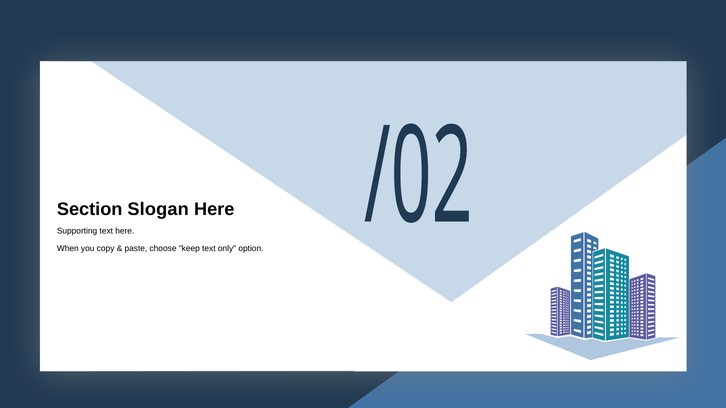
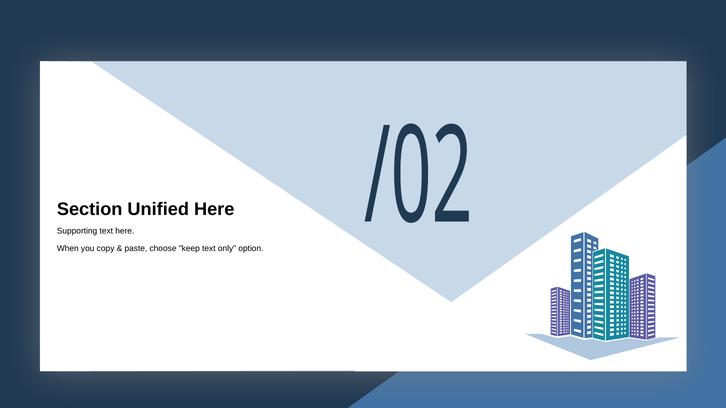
Slogan: Slogan -> Unified (158, 209)
